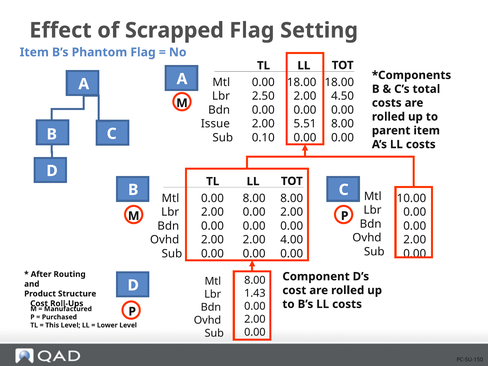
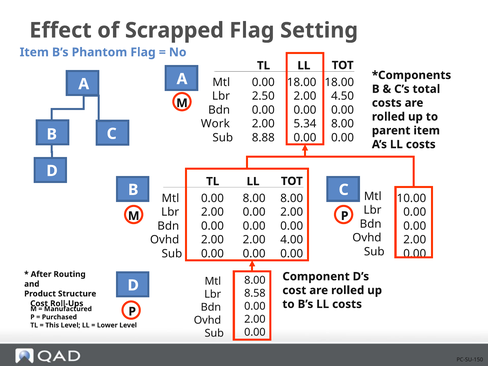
Issue: Issue -> Work (215, 124)
5.51: 5.51 -> 5.34 (305, 124)
0.10: 0.10 -> 8.88 (263, 138)
1.43: 1.43 -> 8.58 (255, 293)
